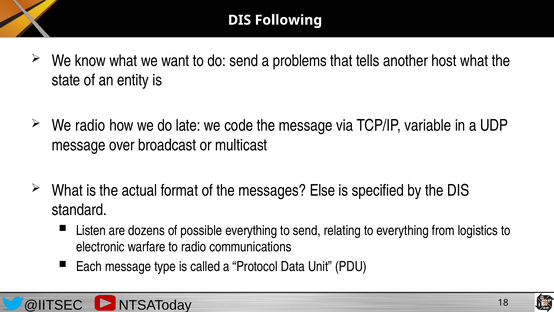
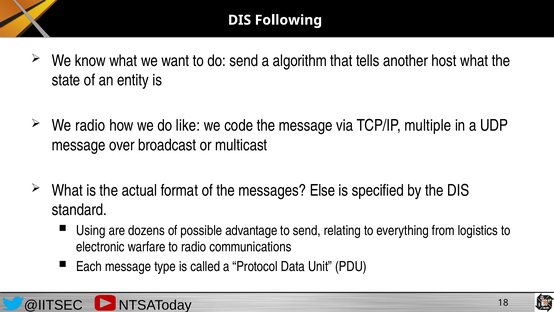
problems: problems -> algorithm (300, 61)
late: late -> like (188, 125)
variable: variable -> multiple (428, 125)
Listen: Listen -> Using (91, 230)
possible everything: everything -> advantage (251, 230)
